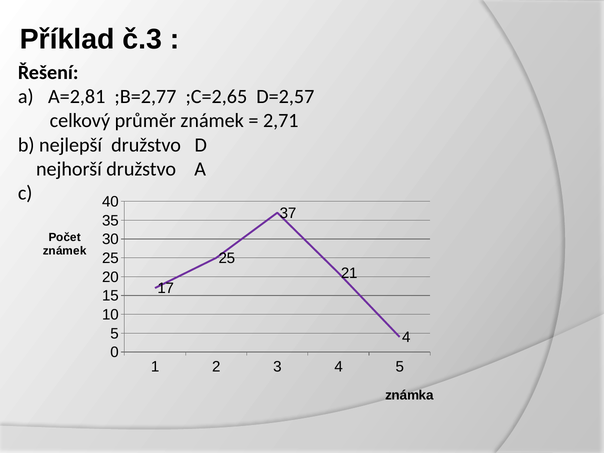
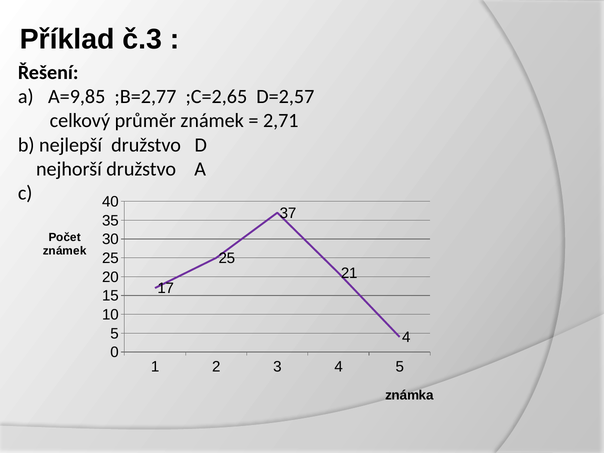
A=2,81: A=2,81 -> A=9,85 (77, 97)
